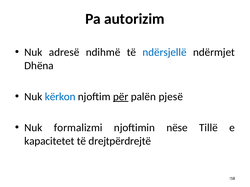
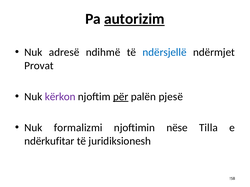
autorizim underline: none -> present (134, 19)
Dhëna: Dhëna -> Provat (39, 66)
kërkon colour: blue -> purple (60, 97)
Tillë: Tillë -> Tilla (208, 128)
kapacitetet: kapacitetet -> ndërkufitar (49, 141)
drejtpërdrejtë: drejtpërdrejtë -> juridiksionesh (120, 141)
